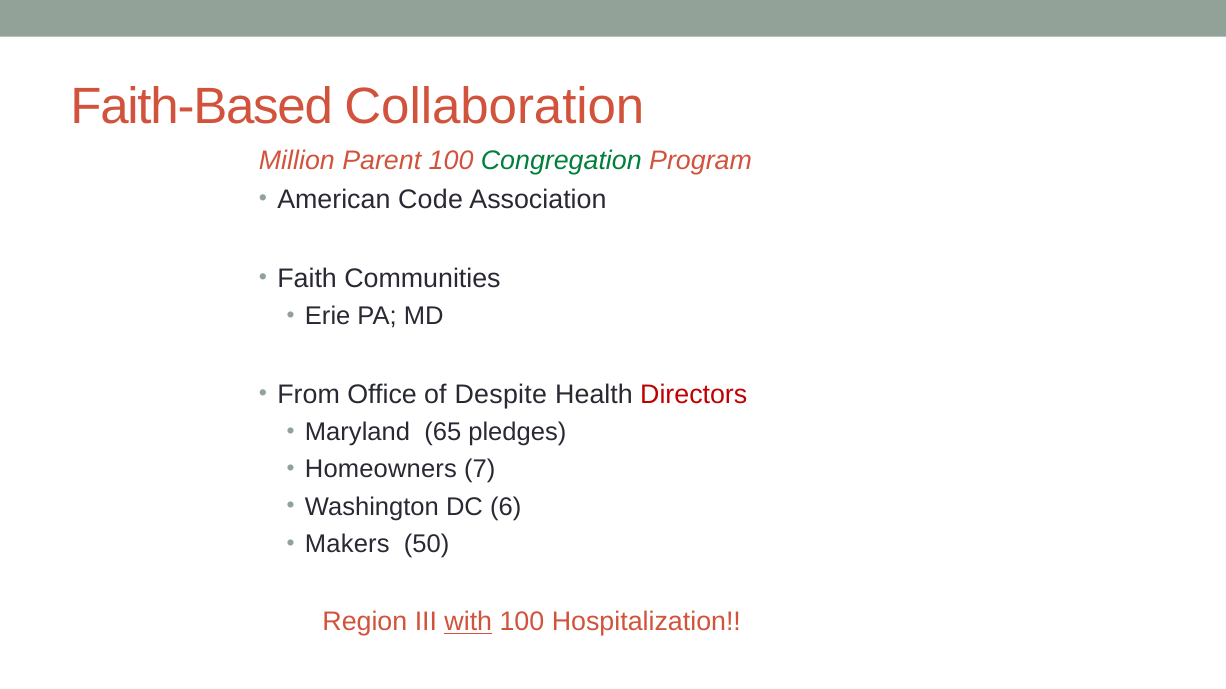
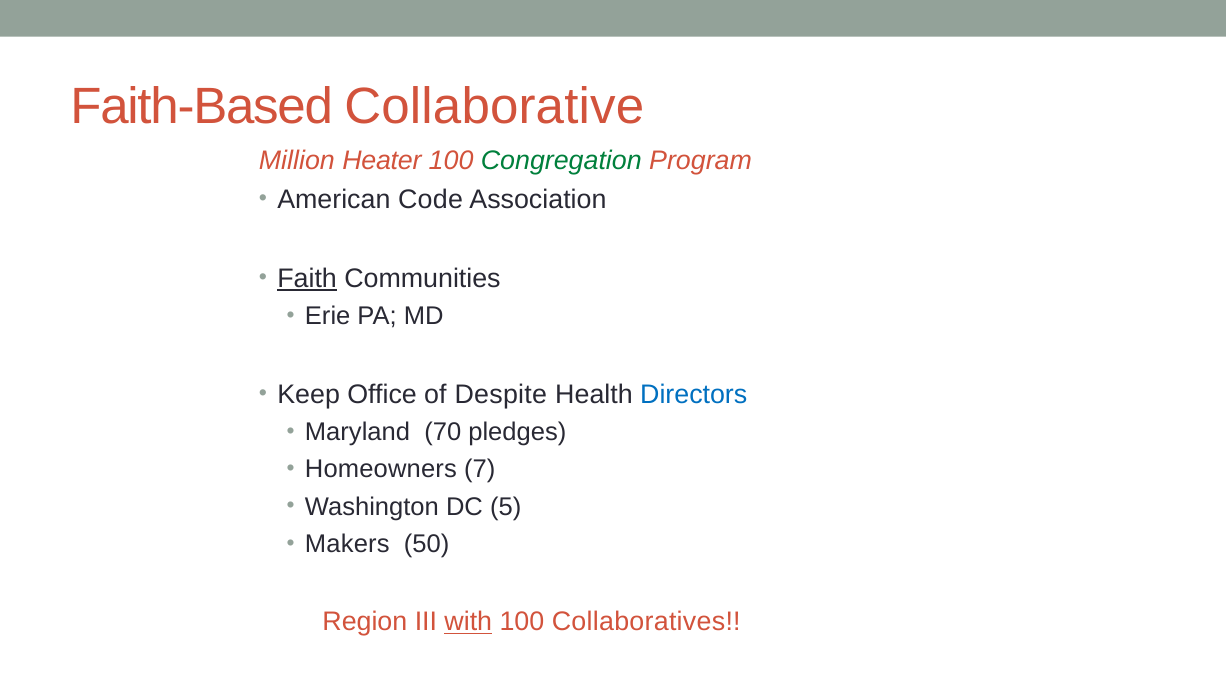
Collaboration: Collaboration -> Collaborative (494, 107)
Parent: Parent -> Heater (382, 160)
Faith underline: none -> present (307, 279)
From: From -> Keep (309, 395)
Directors colour: red -> blue (694, 395)
65: 65 -> 70 (443, 432)
6: 6 -> 5 (506, 507)
Hospitalization: Hospitalization -> Collaboratives (646, 622)
